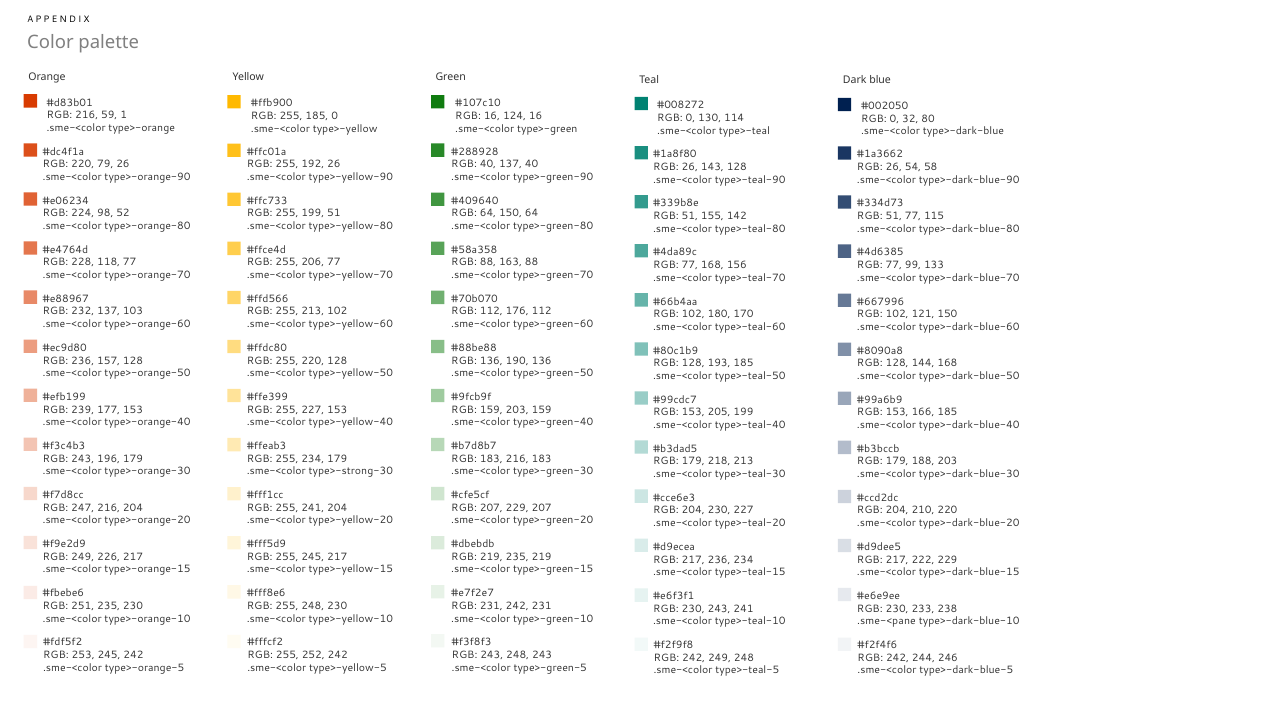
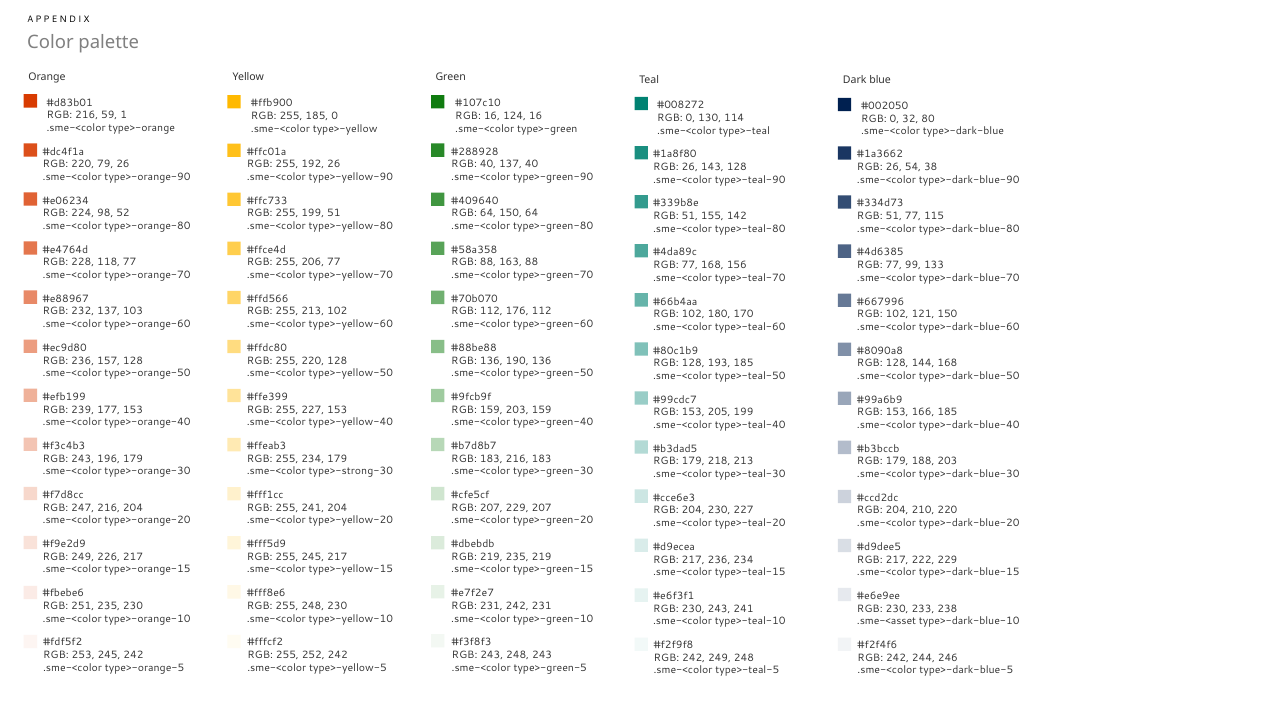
58: 58 -> 38 (931, 167)
.sme-<pane: .sme-<pane -> .sme-<asset (887, 621)
